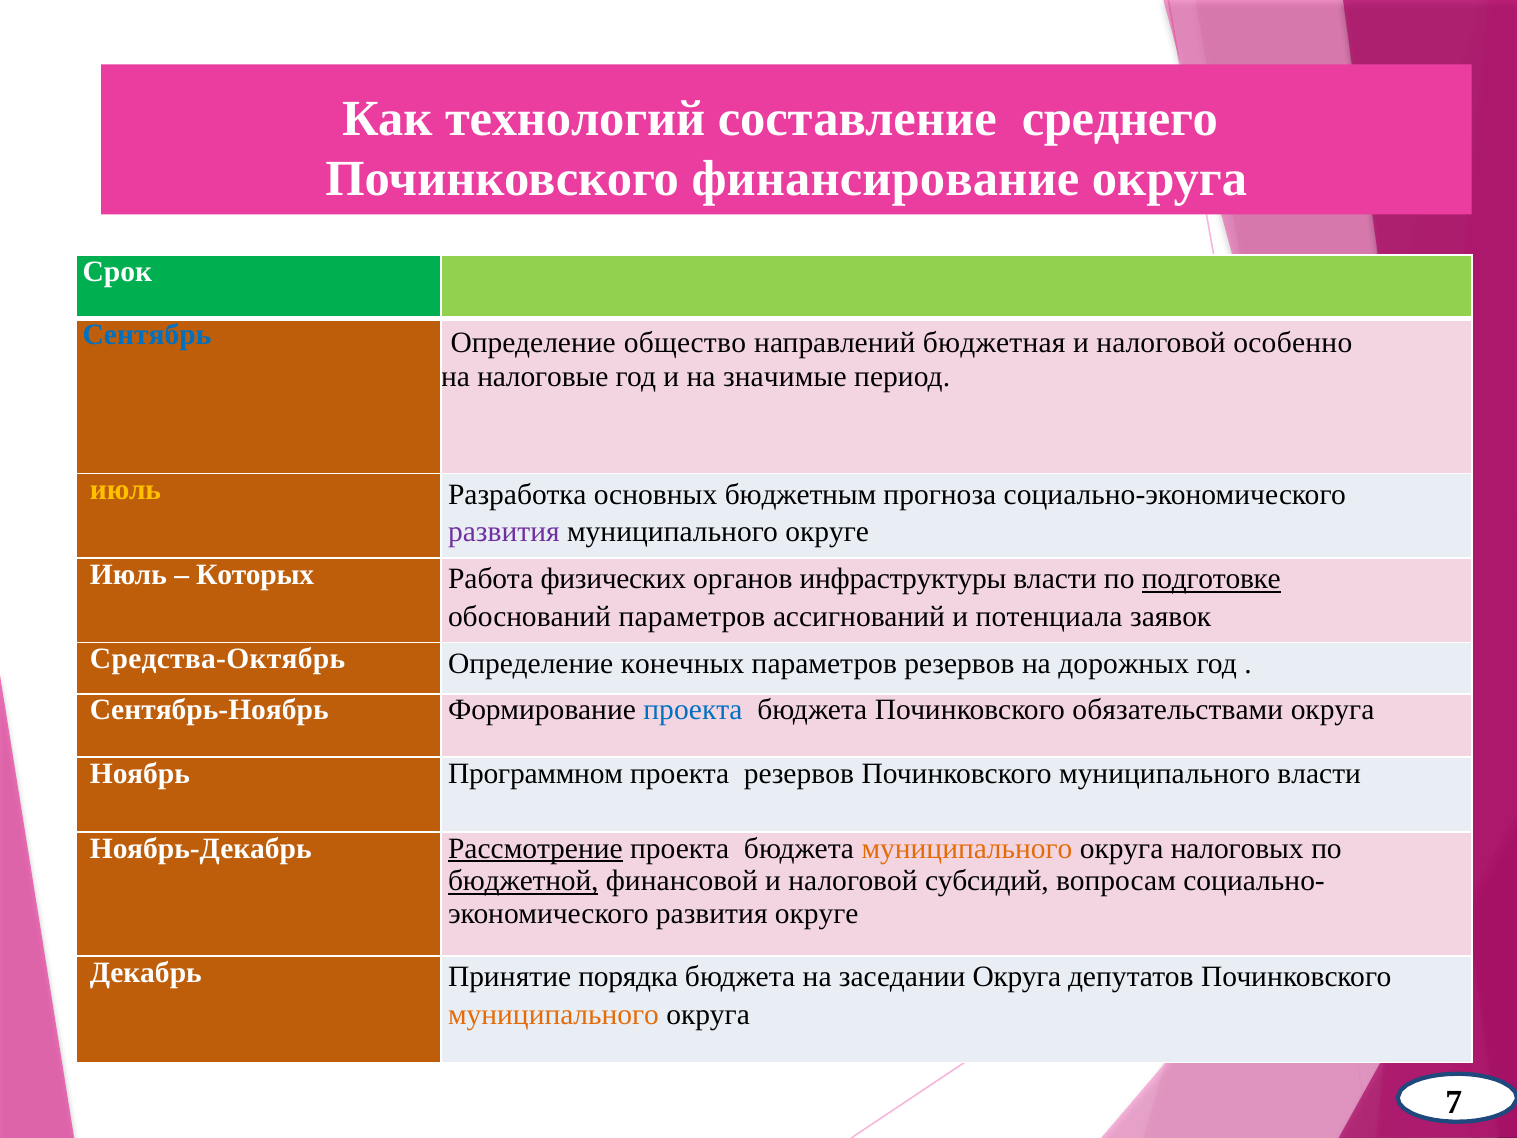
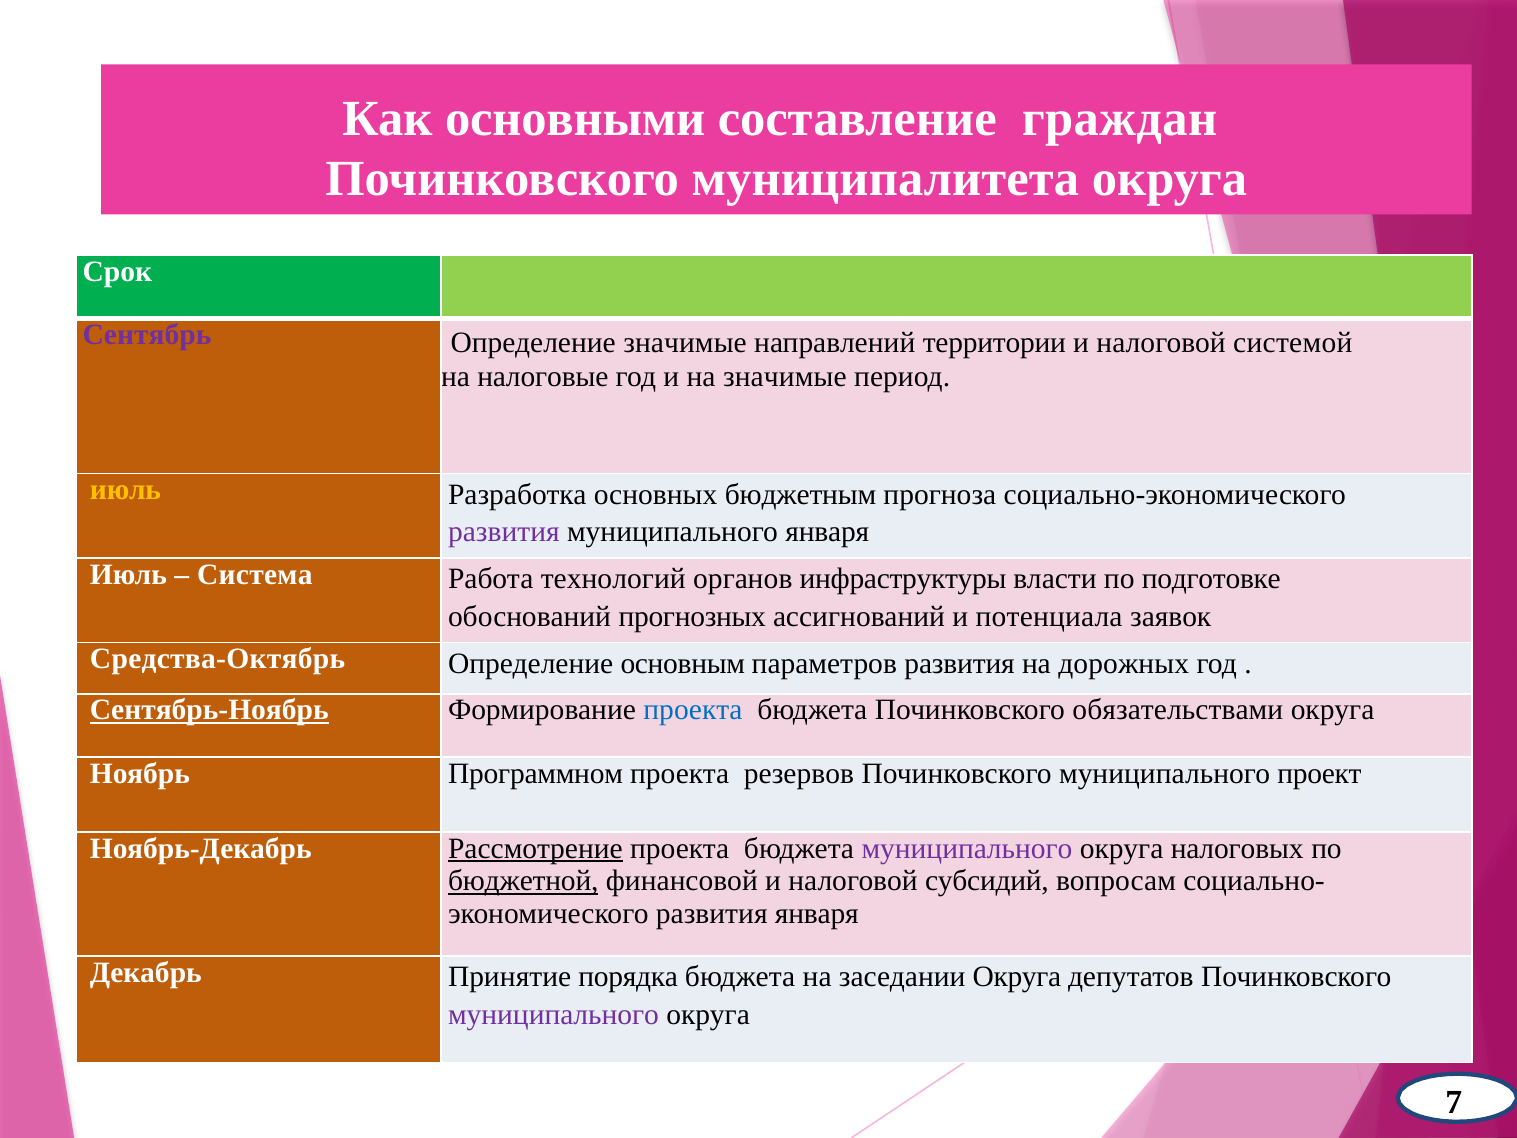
технологий: технологий -> основными (575, 118)
среднего: среднего -> граждан (1120, 118)
финансирование: финансирование -> муниципалитета (885, 179)
Сентябрь colour: blue -> purple (147, 335)
Определение общество: общество -> значимые (685, 343)
бюджетная: бюджетная -> территории (994, 343)
особенно: особенно -> системой (1293, 343)
муниципального округе: округе -> января (827, 532)
Которых: Которых -> Система (255, 574)
физических: физических -> технологий (613, 579)
подготовке underline: present -> none (1211, 579)
обоснований параметров: параметров -> прогнозных (692, 616)
конечных: конечных -> основным (683, 664)
параметров резервов: резервов -> развития (960, 664)
Сентябрь-Ноябрь underline: none -> present (209, 710)
муниципального власти: власти -> проект (1319, 773)
муниципального colour: orange -> purple (967, 848)
развития округе: округе -> января (817, 913)
муниципального colour: orange -> purple (553, 1014)
